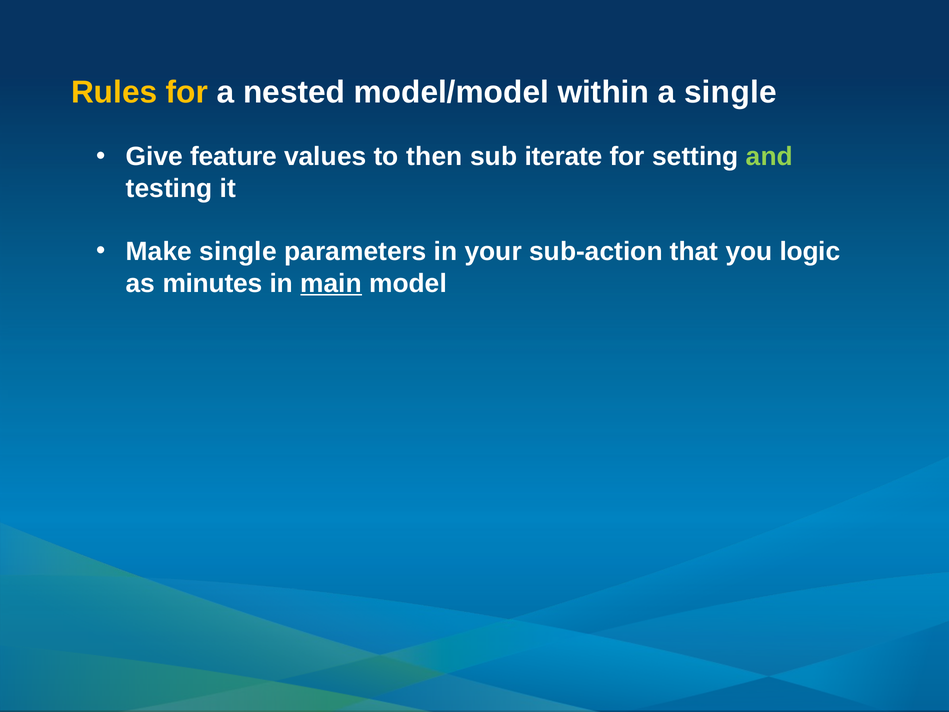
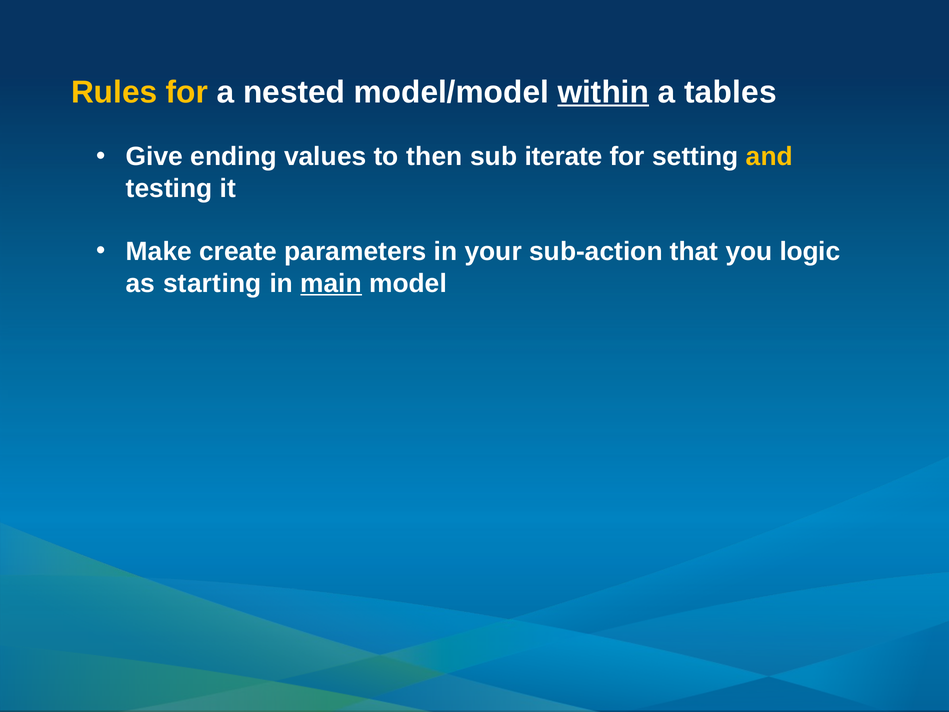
within underline: none -> present (603, 92)
a single: single -> tables (730, 92)
feature: feature -> ending (234, 157)
and colour: light green -> yellow (769, 157)
Make single: single -> create (238, 252)
minutes: minutes -> starting (212, 283)
